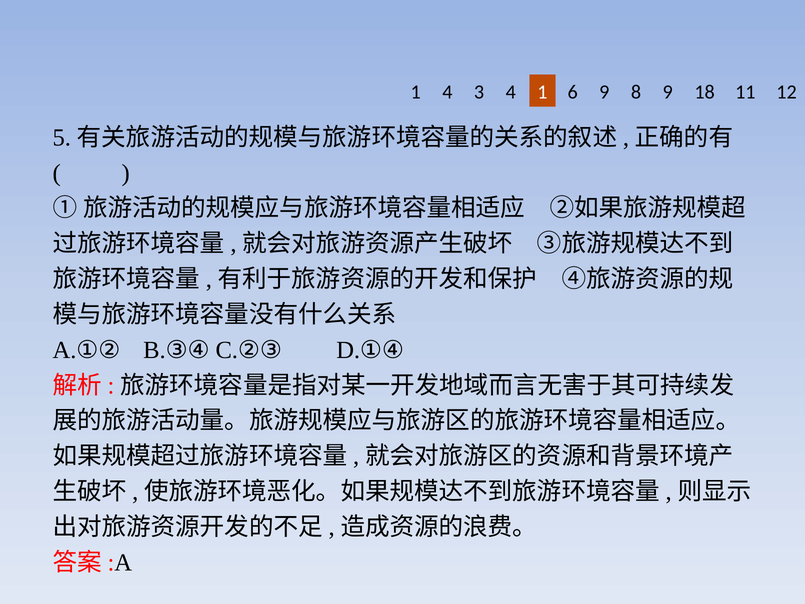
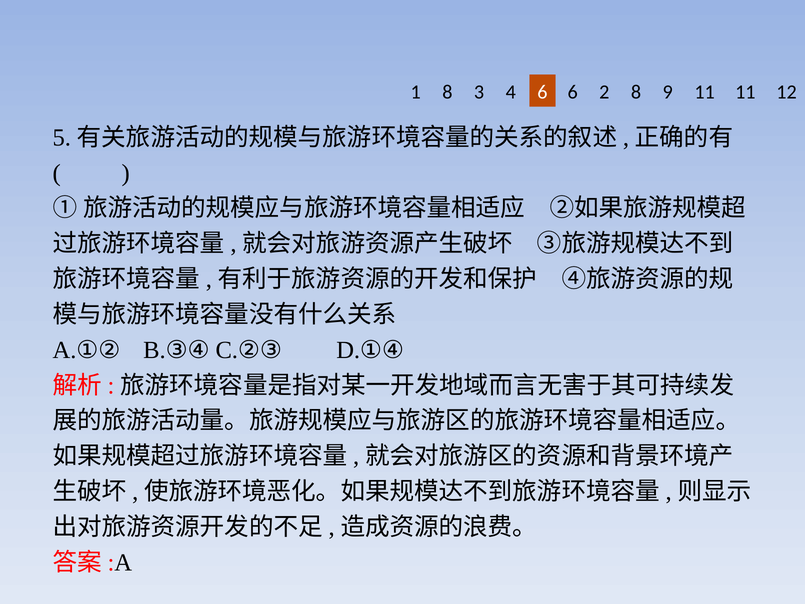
1 4: 4 -> 8 (447, 92)
4 1: 1 -> 6 (542, 92)
6 9: 9 -> 2 (604, 92)
9 18: 18 -> 11 (705, 92)
